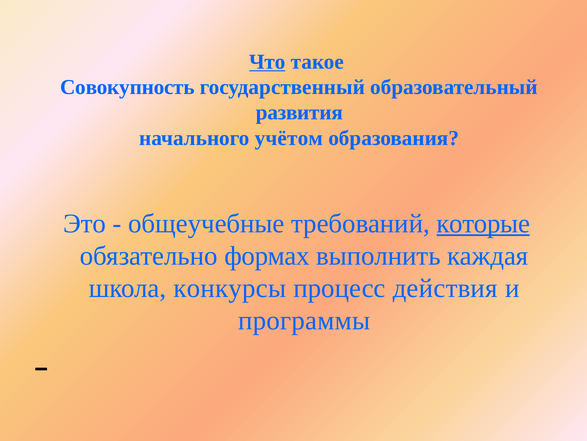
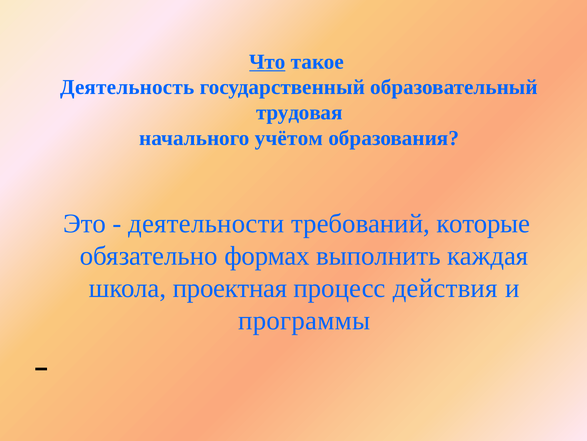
Совокупность: Совокупность -> Деятельность (127, 87)
развития: развития -> трудовая (299, 112)
общеучебные: общеучебные -> деятельности (206, 223)
которые underline: present -> none (483, 223)
конкурсы: конкурсы -> проектная (230, 288)
